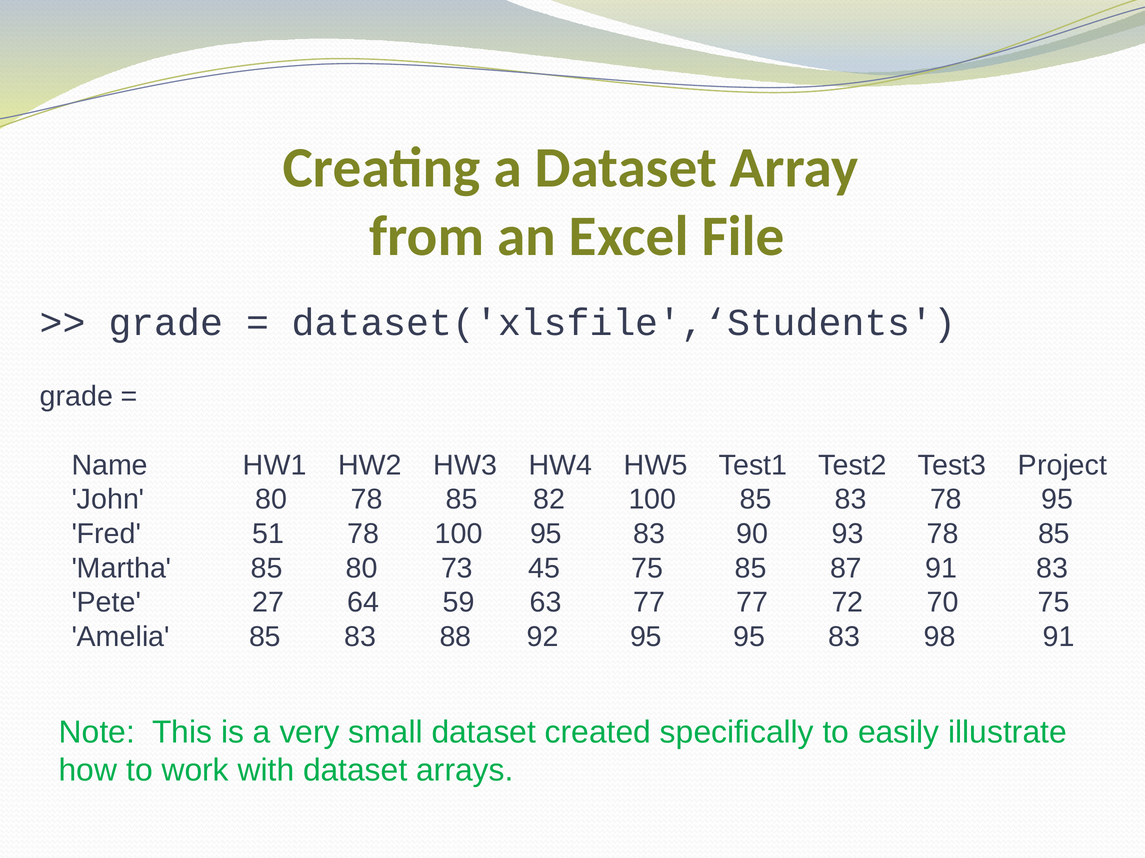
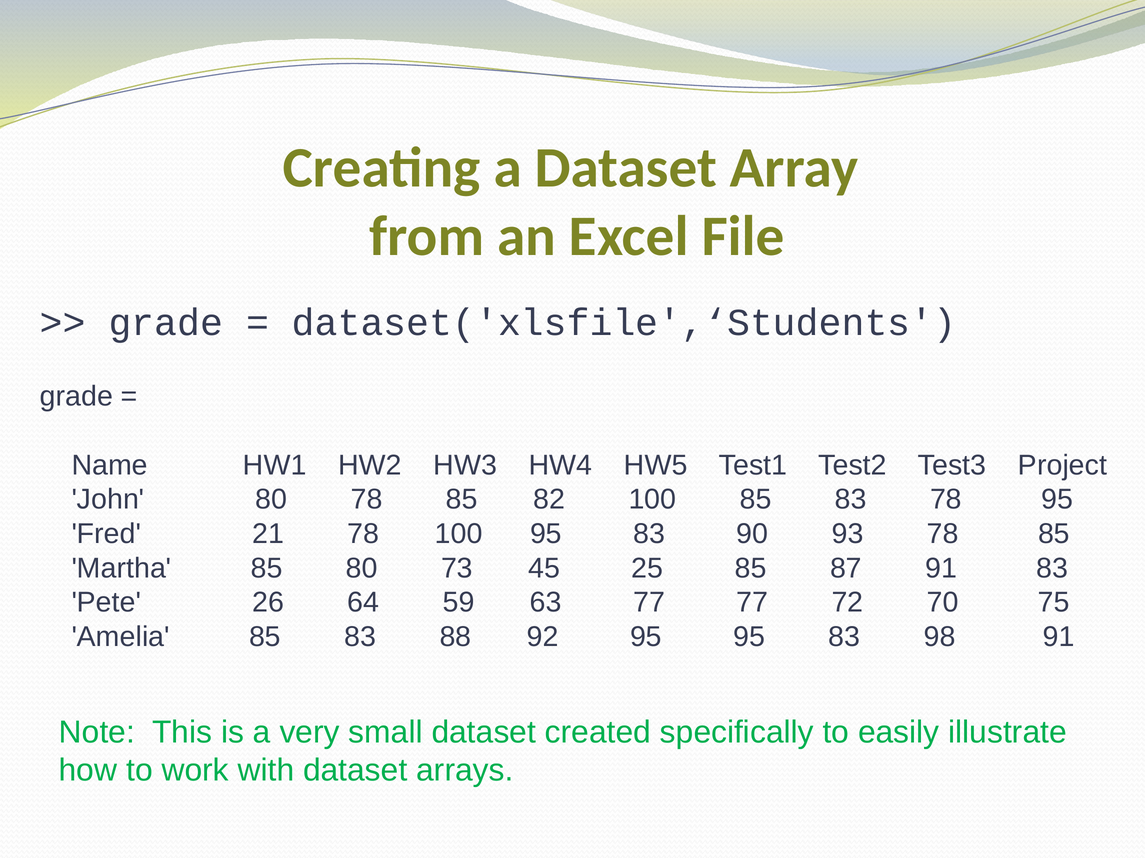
51: 51 -> 21 (268, 534)
45 75: 75 -> 25 (647, 569)
27: 27 -> 26 (268, 603)
